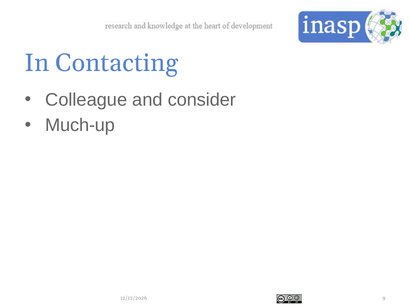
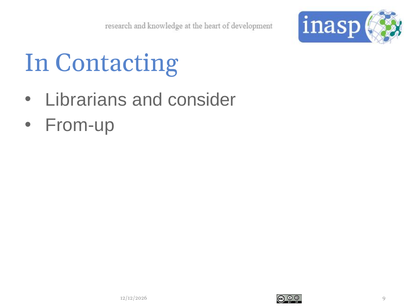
Colleague: Colleague -> Librarians (86, 100)
Much-up: Much-up -> From-up (80, 126)
